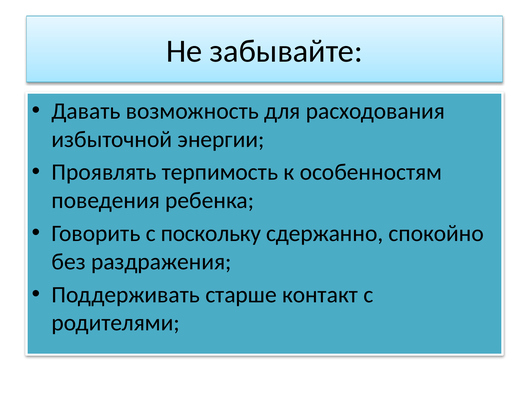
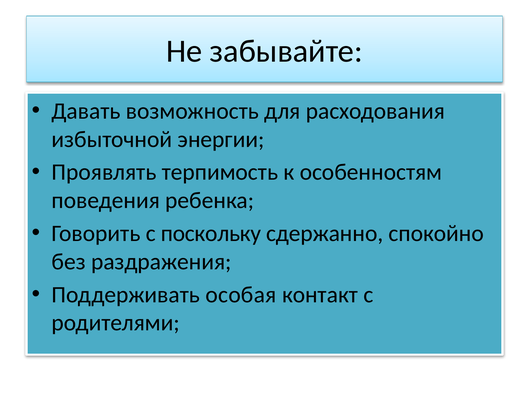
старше: старше -> особая (241, 294)
